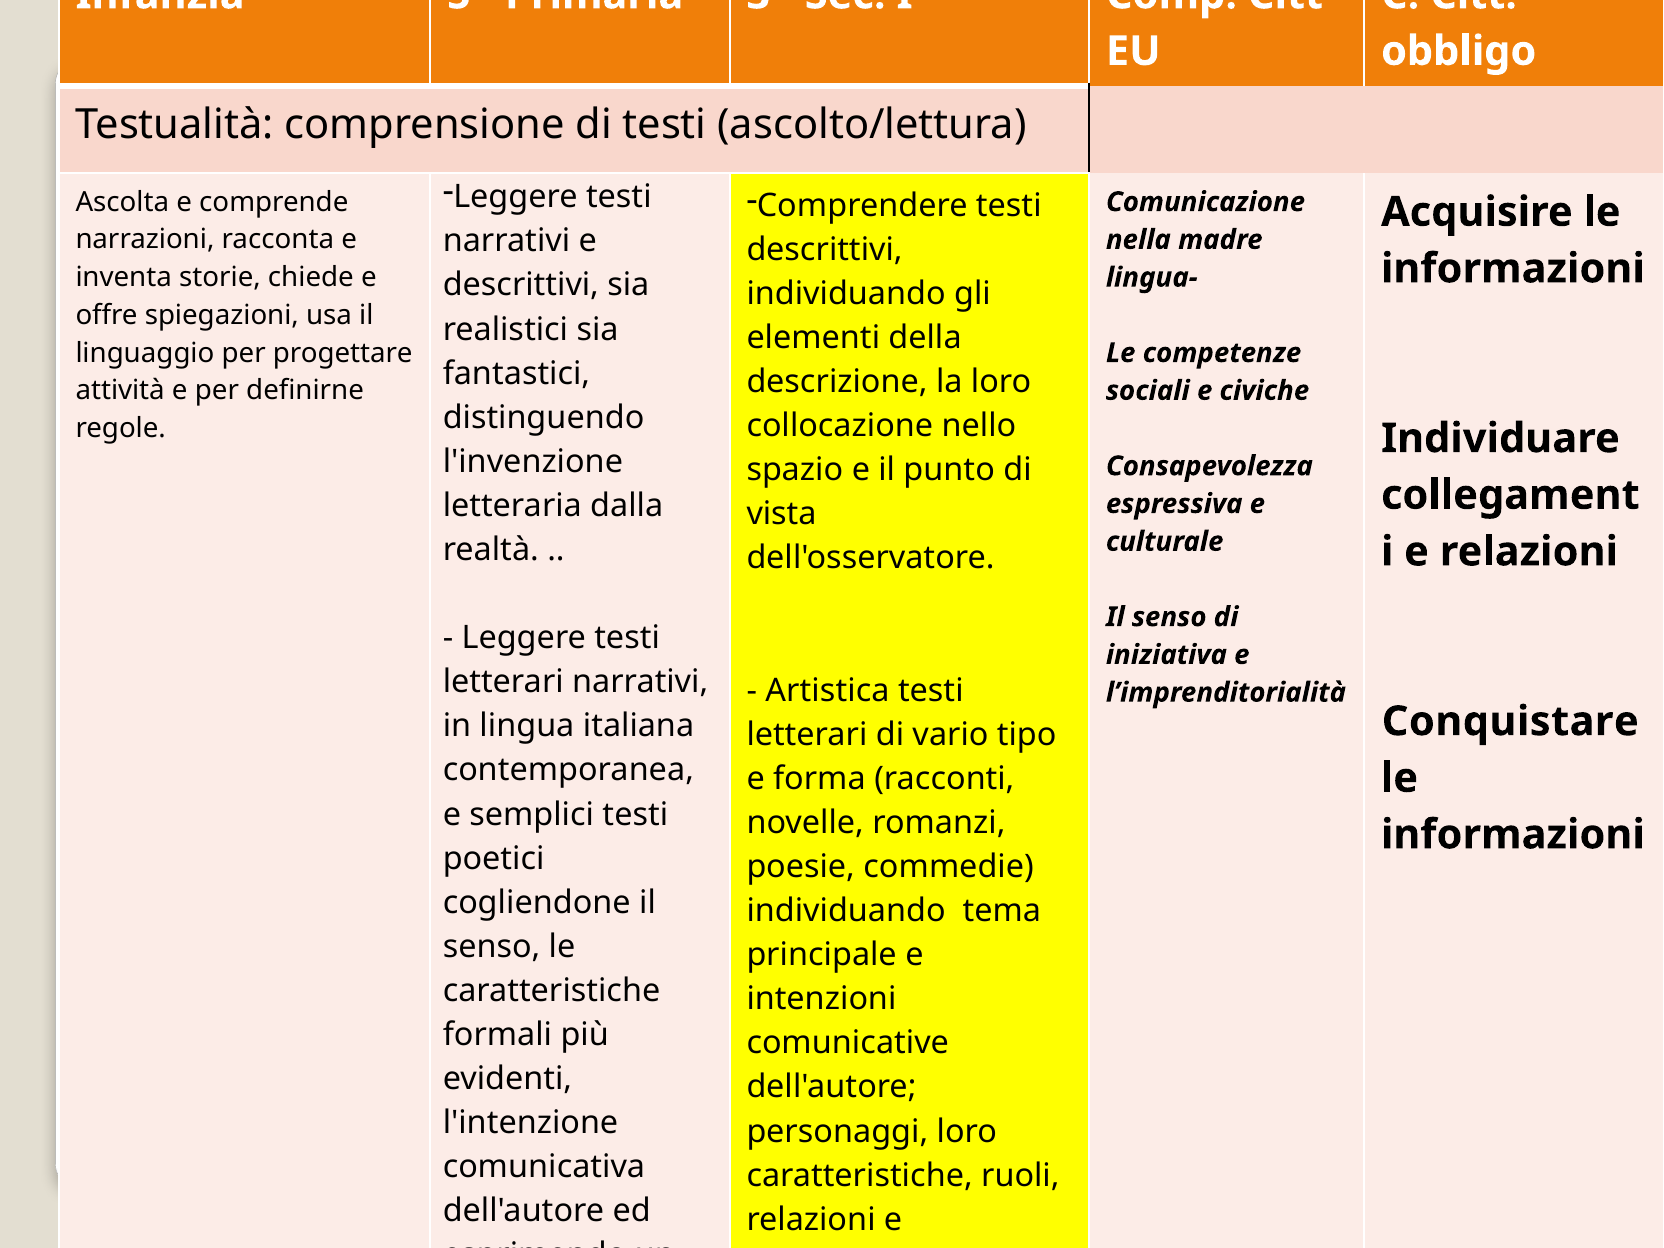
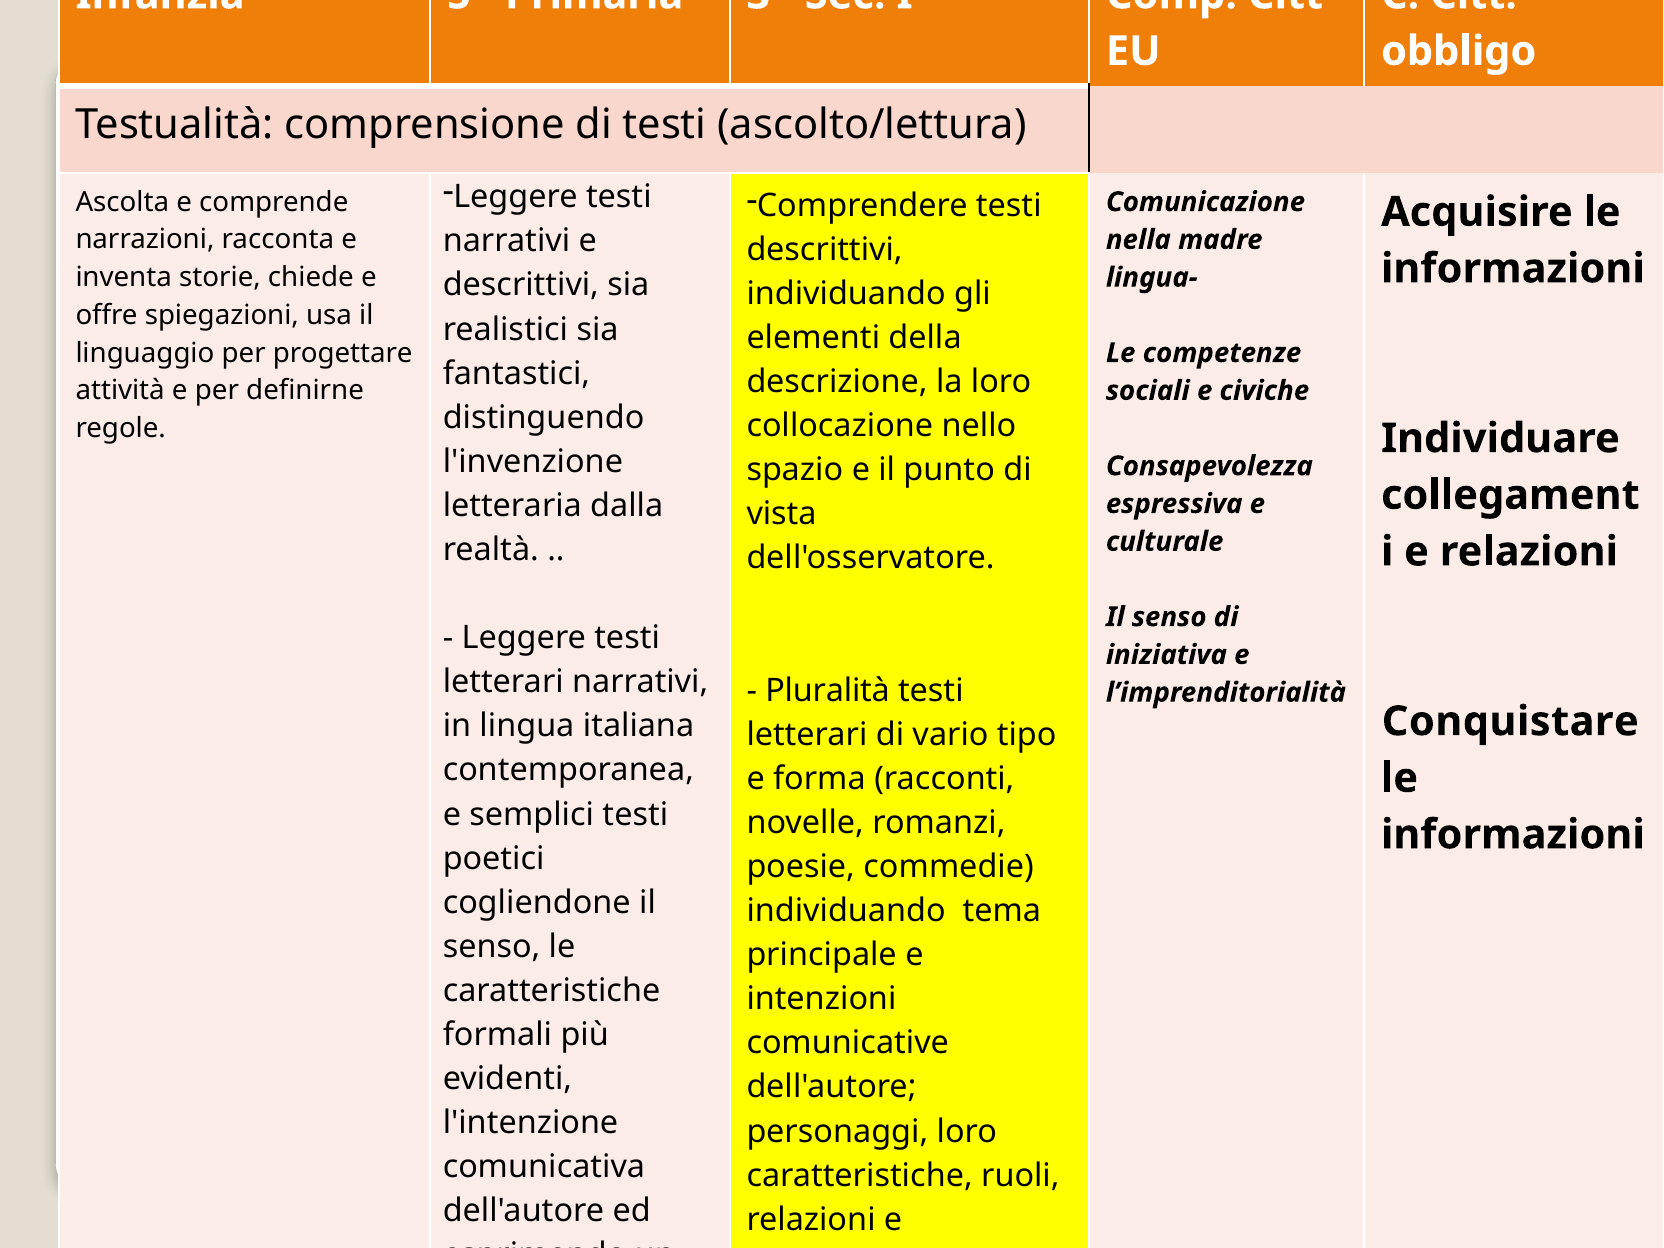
Artistica: Artistica -> Pluralità (828, 690)
